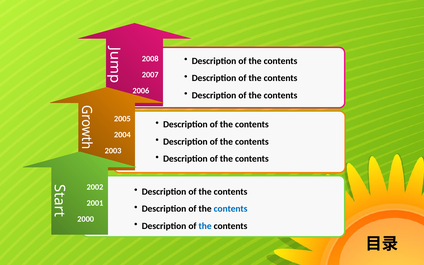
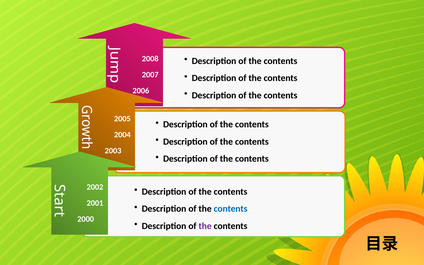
the colour: blue -> purple (205, 226)
